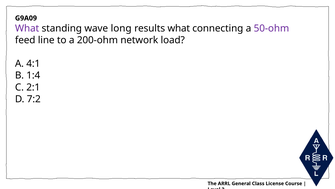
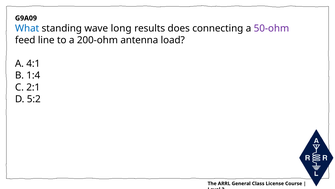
What colour: purple -> blue (27, 28)
results what: what -> does (179, 28)
network: network -> antenna (139, 40)
7:2: 7:2 -> 5:2 (34, 99)
